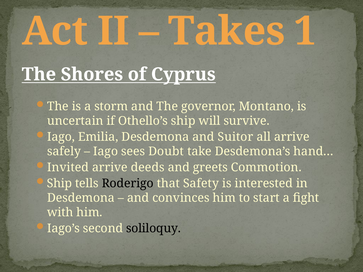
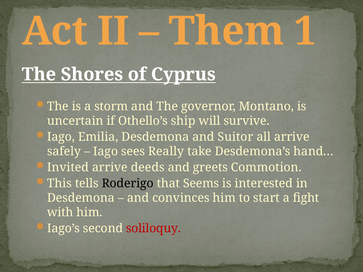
Takes: Takes -> Them (226, 31)
Doubt: Doubt -> Really (166, 151)
Ship: Ship -> This (59, 184)
Safety: Safety -> Seems (201, 184)
soliloquy colour: black -> red (154, 229)
